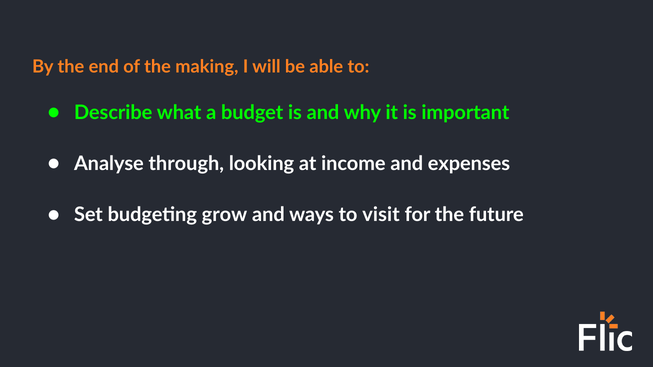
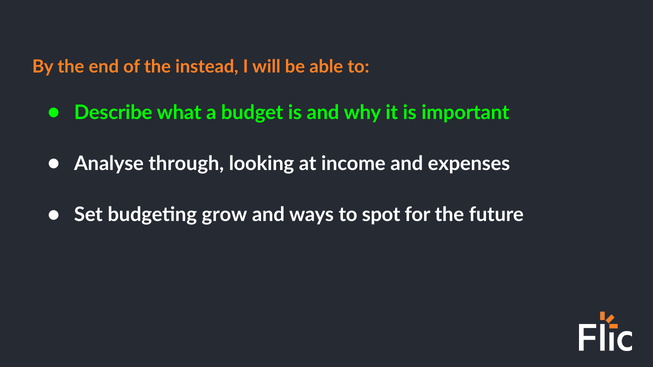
making: making -> instead (207, 67)
visit: visit -> spot (381, 215)
